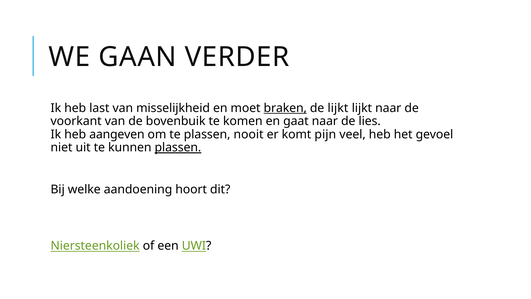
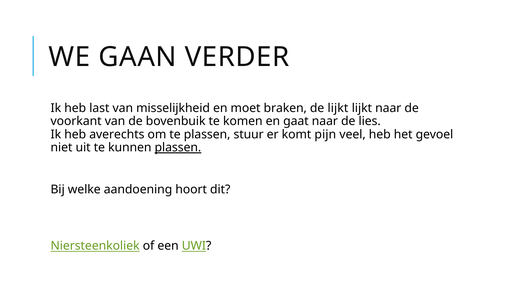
braken underline: present -> none (285, 108)
aangeven: aangeven -> averechts (117, 134)
nooit: nooit -> stuur (249, 134)
